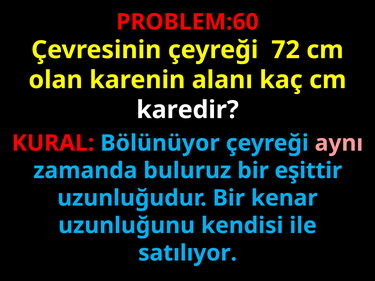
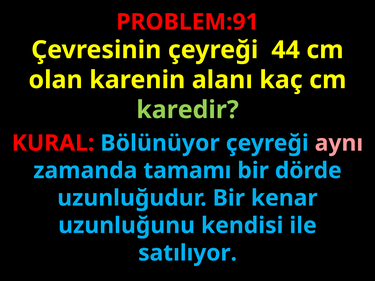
PROBLEM:60: PROBLEM:60 -> PROBLEM:91 (187, 22)
72: 72 -> 44 (286, 50)
karedir colour: white -> light green (188, 110)
buluruz: buluruz -> tamamı (187, 171)
eşittir: eşittir -> dörde (308, 171)
